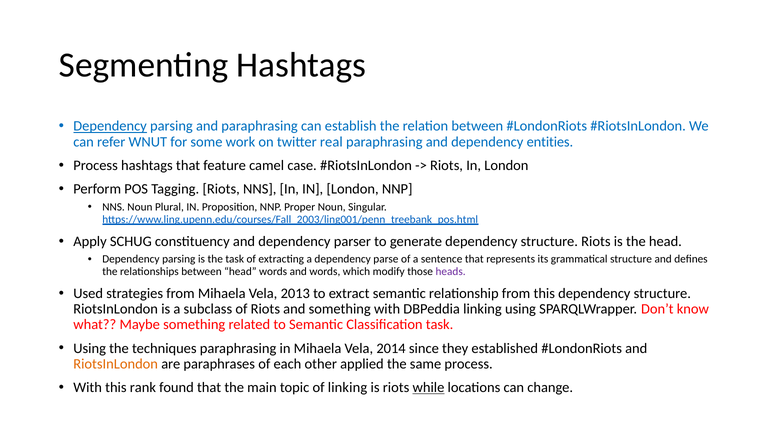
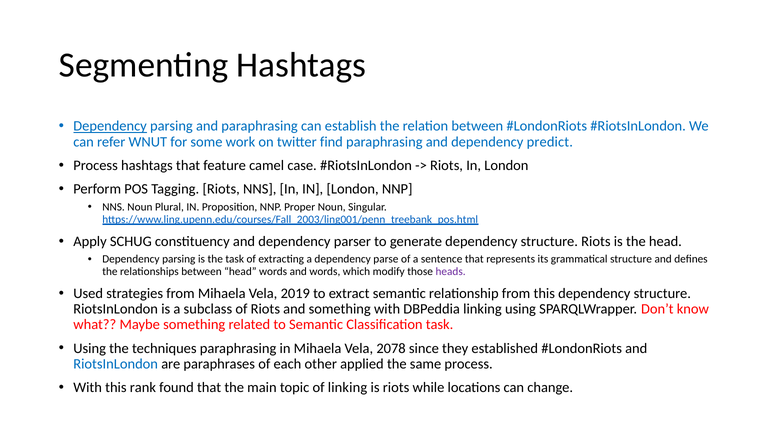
real: real -> find (331, 142)
entities: entities -> predict (550, 142)
2013: 2013 -> 2019 (295, 293)
2014: 2014 -> 2078 (391, 348)
RiotsInLondon colour: orange -> blue (116, 364)
while underline: present -> none (428, 388)
